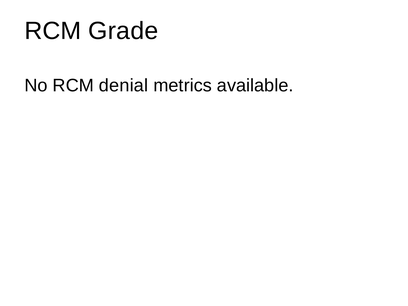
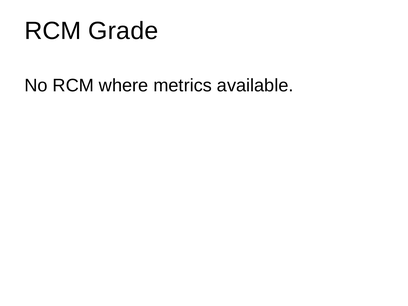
denial: denial -> where (124, 86)
